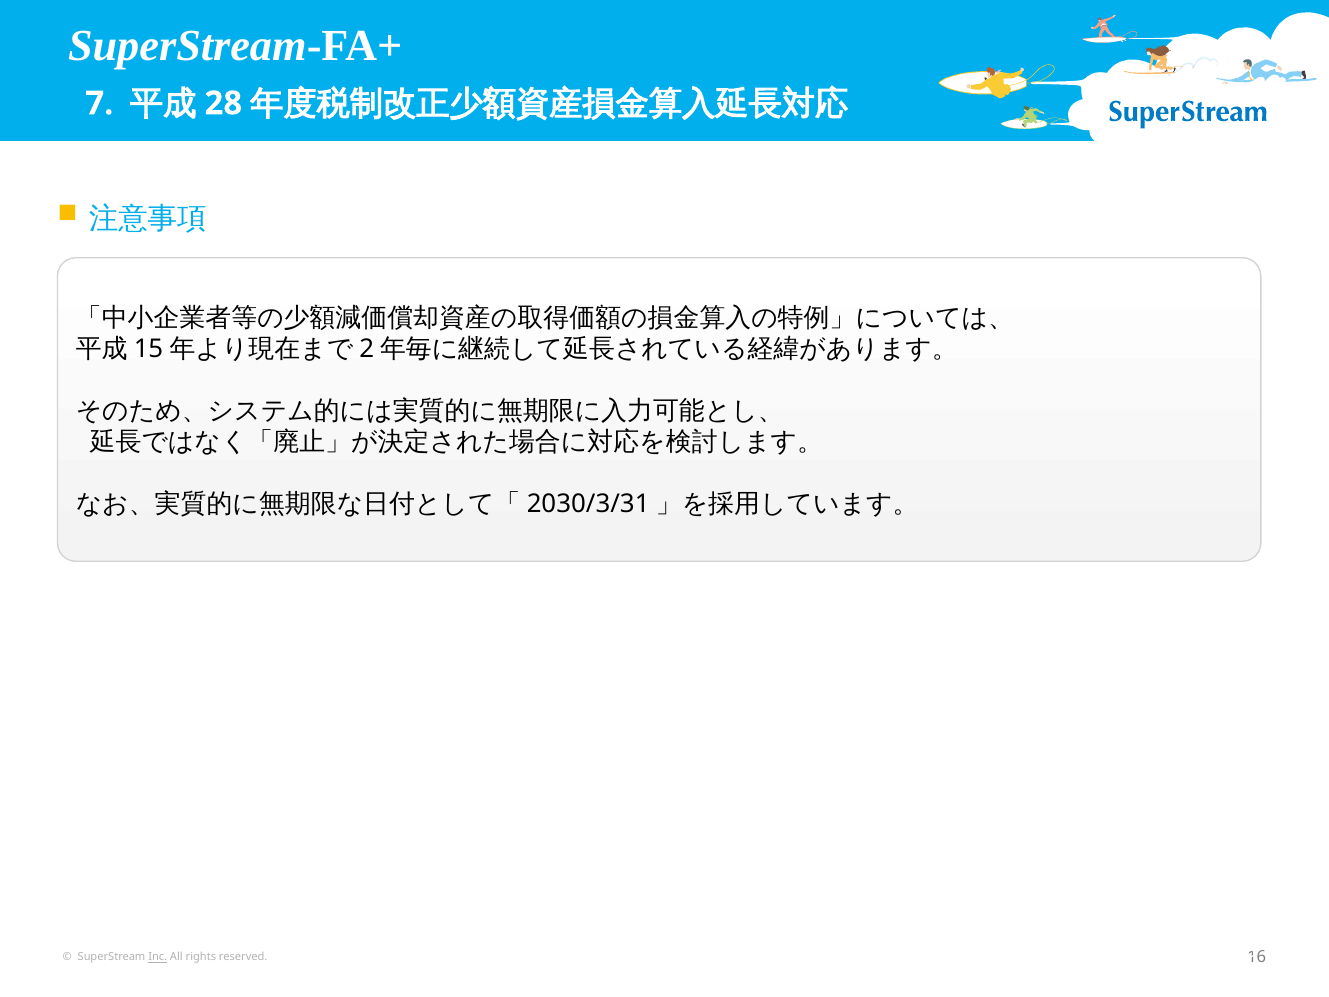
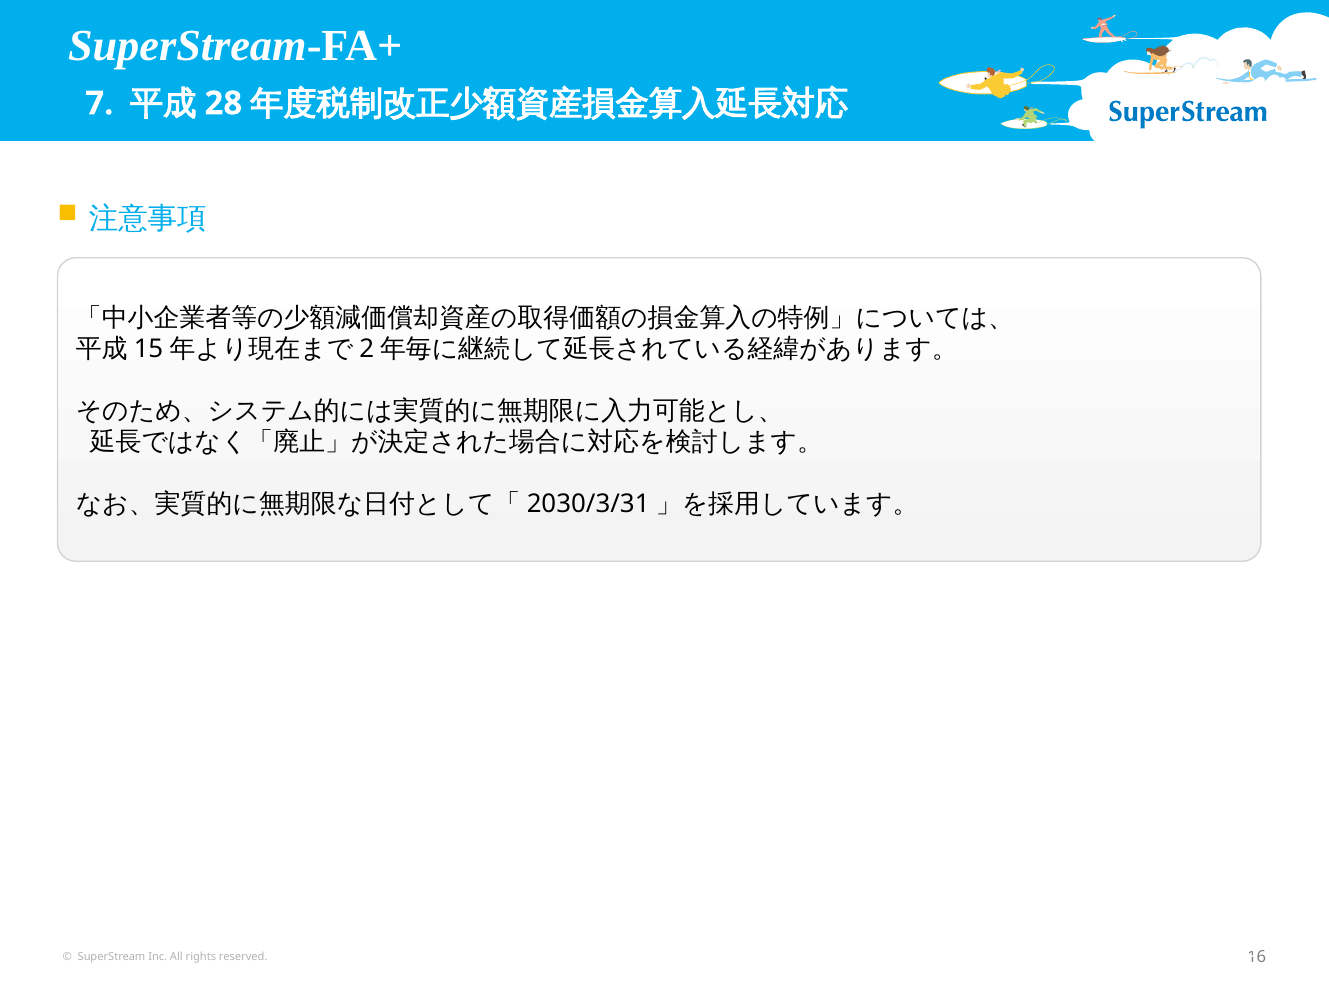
Inc underline: present -> none (158, 957)
